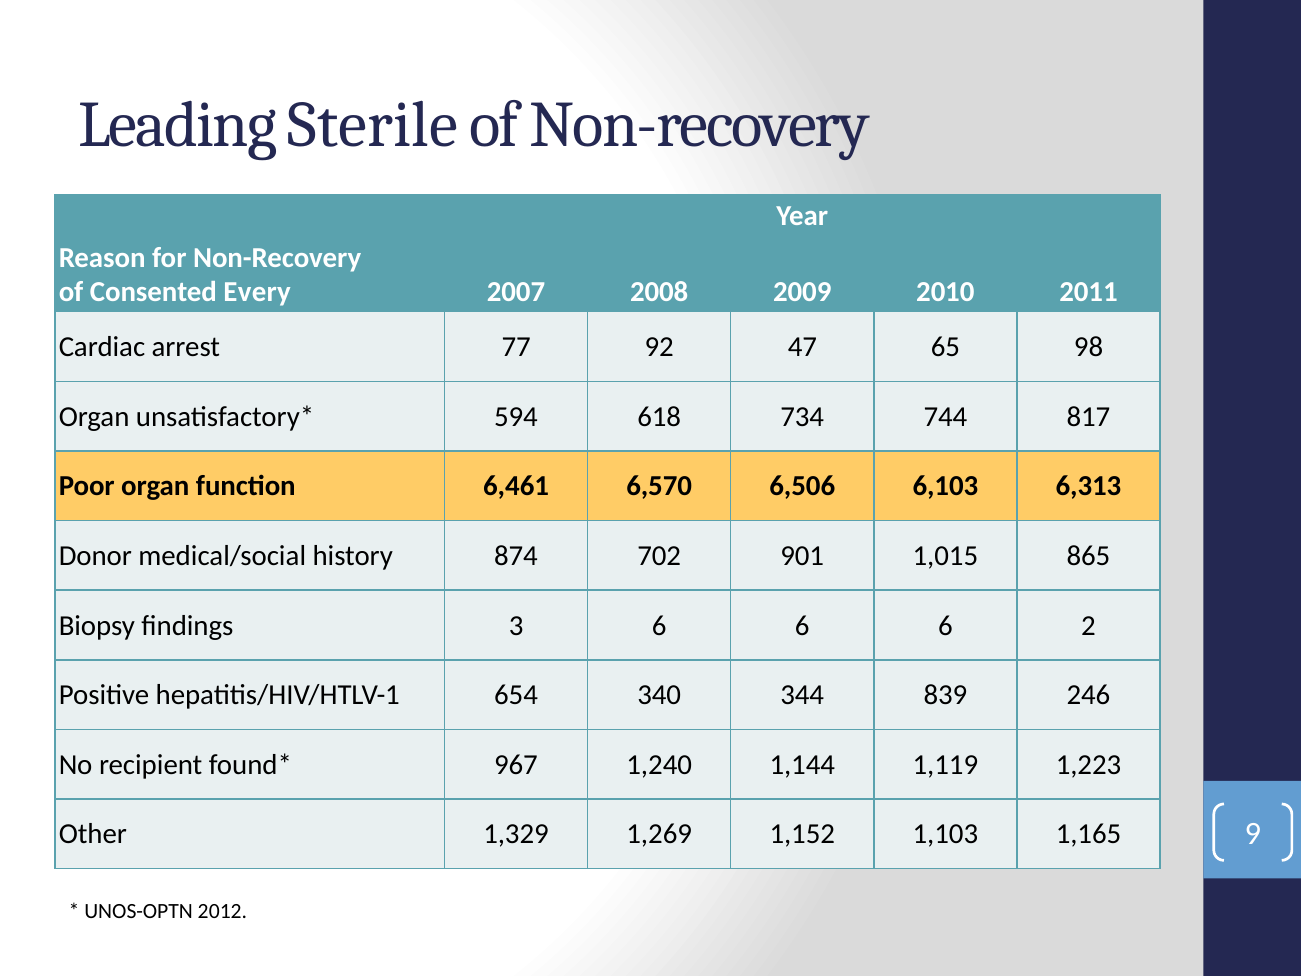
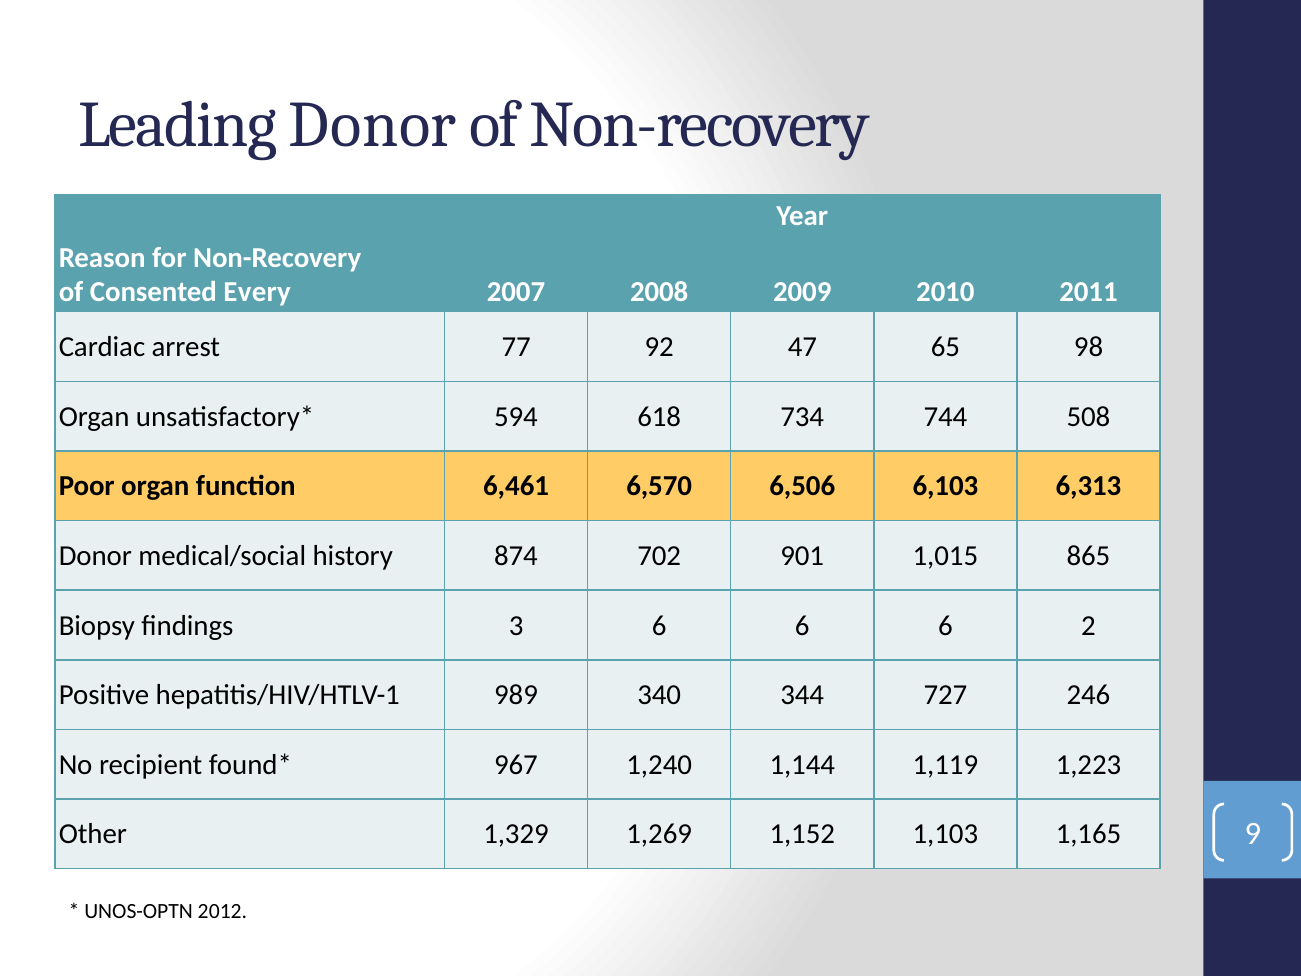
Leading Sterile: Sterile -> Donor (373, 125)
817: 817 -> 508 (1088, 417)
654: 654 -> 989 (516, 695)
839: 839 -> 727 (945, 695)
